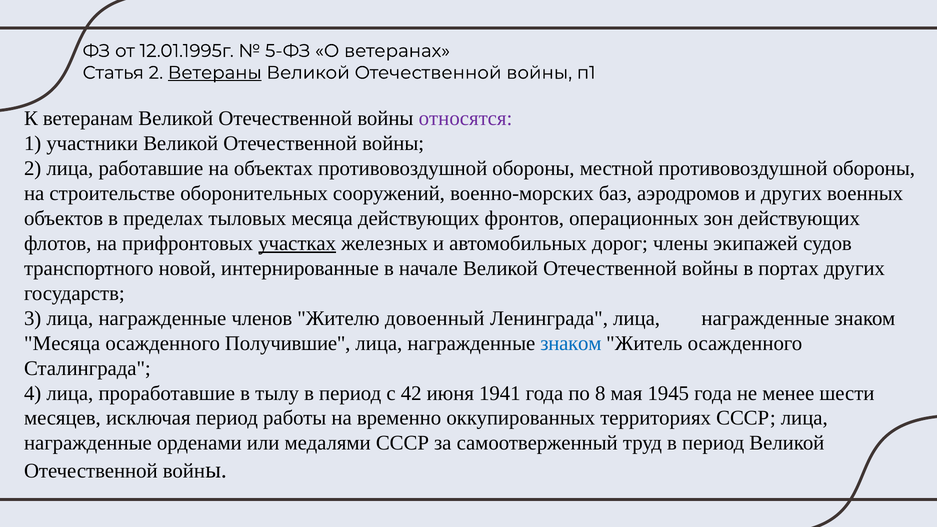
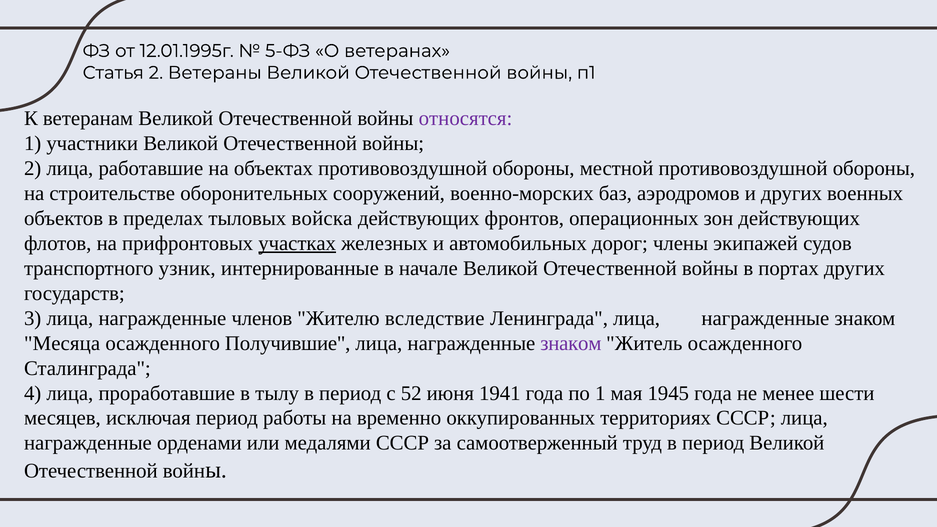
Ветераны underline: present -> none (215, 73)
тыловых месяца: месяца -> войска (322, 218)
новой: новой -> узник (187, 268)
довоенный: довоенный -> вследствие (435, 318)
знаком colour: blue -> purple (571, 343)
42: 42 -> 52 (411, 393)
по 8: 8 -> 1 (600, 393)
